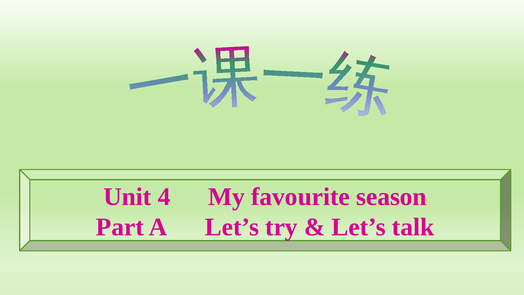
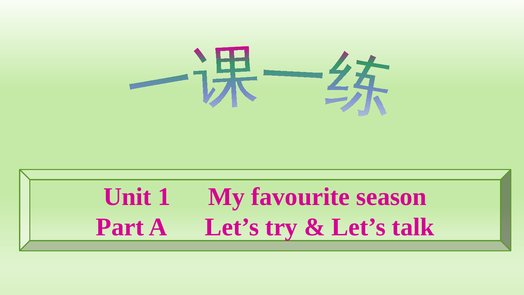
4: 4 -> 1 (164, 196)
